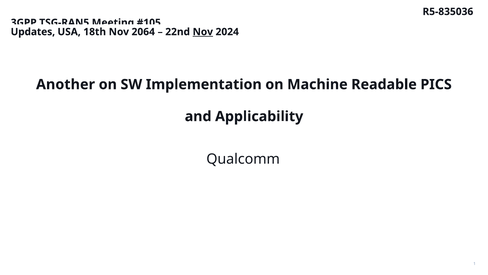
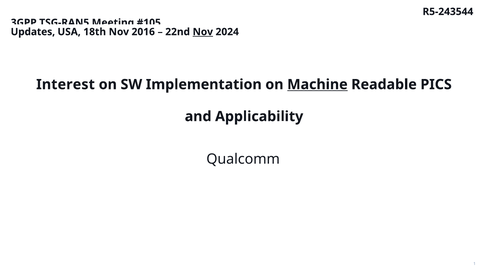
R5-835036: R5-835036 -> R5-243544 (448, 12)
2064: 2064 -> 2016 (143, 32)
Another: Another -> Interest (66, 84)
Machine underline: none -> present (317, 84)
